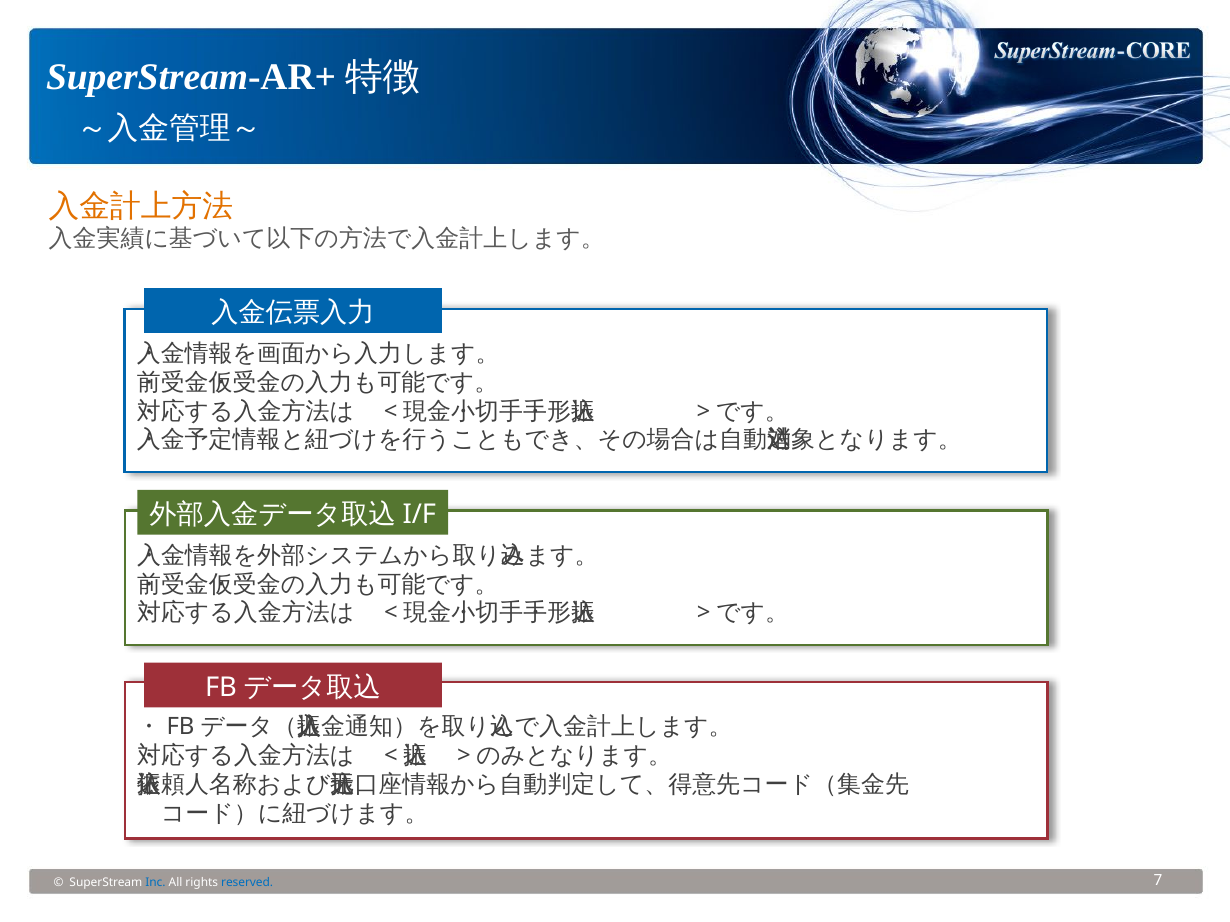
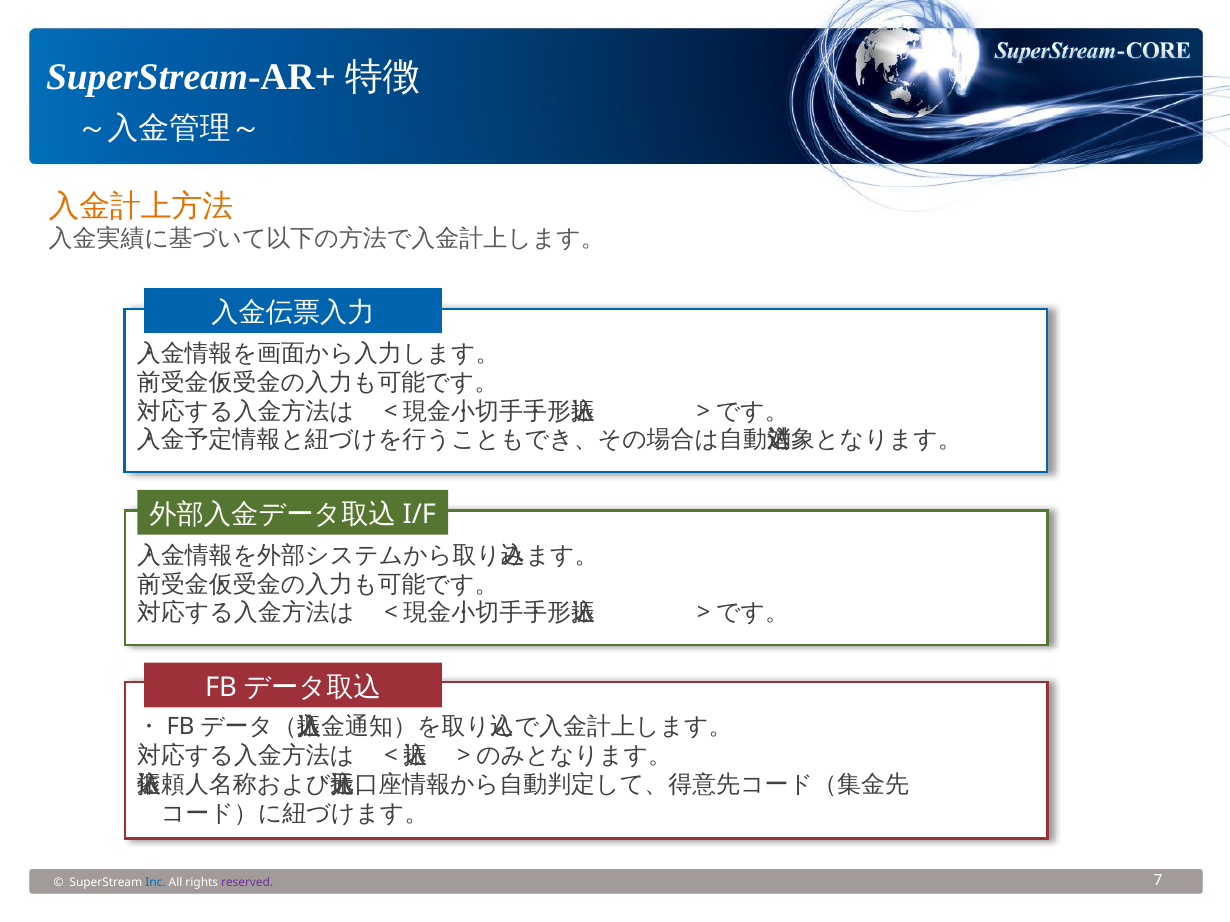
reserved colour: blue -> purple (247, 883)
